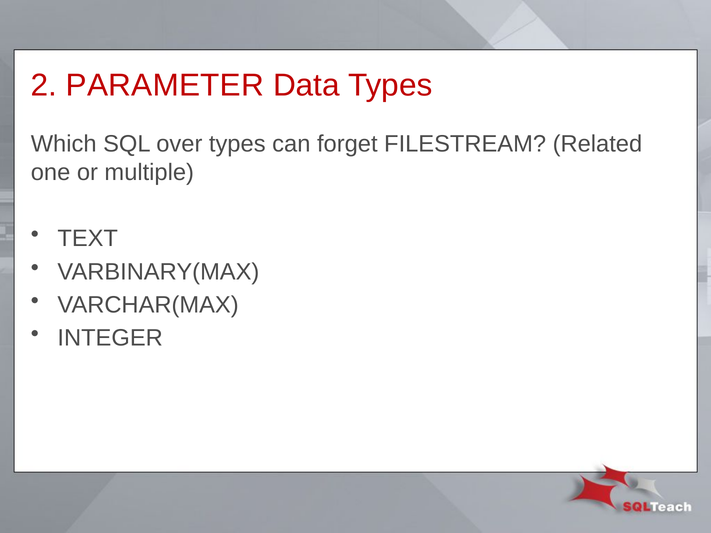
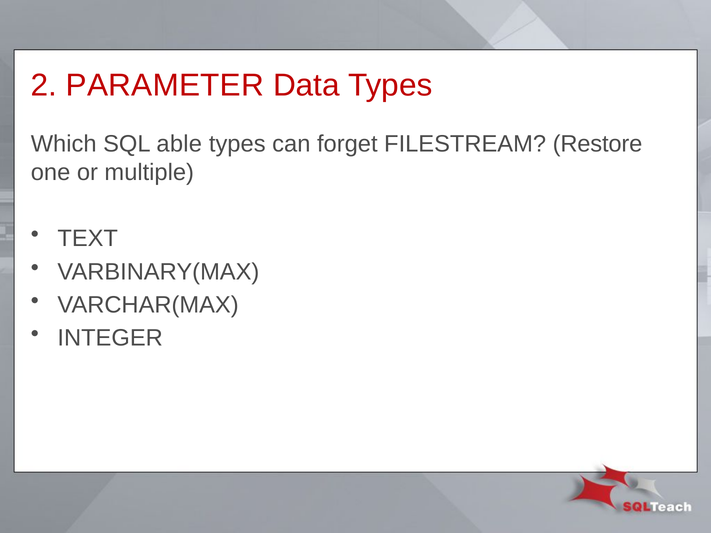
over: over -> able (179, 144)
Related: Related -> Restore (598, 144)
